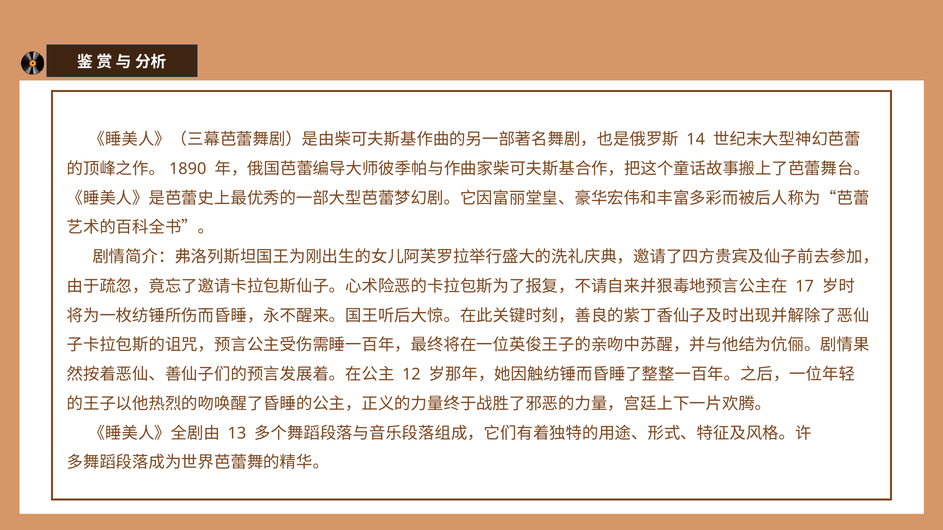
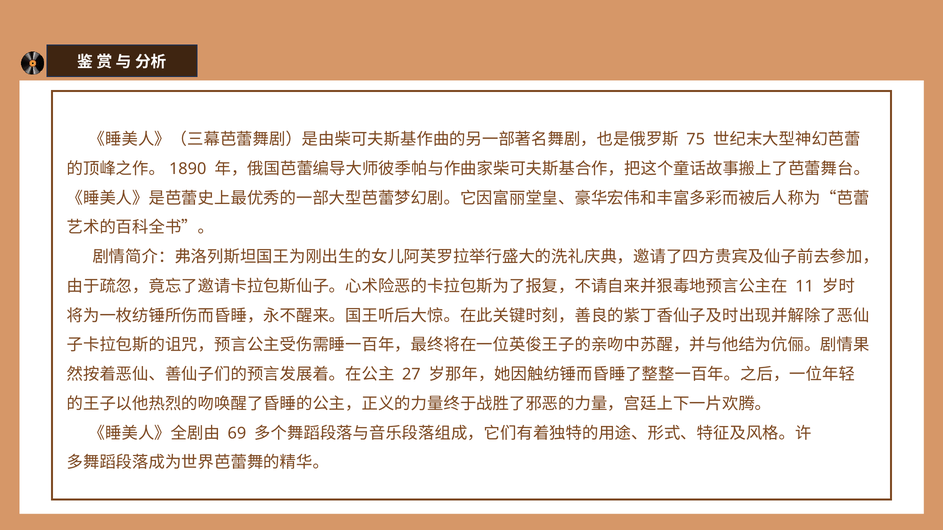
14: 14 -> 75 (696, 140)
17: 17 -> 11 (805, 287)
12: 12 -> 27 (411, 375)
13: 13 -> 69 (237, 434)
